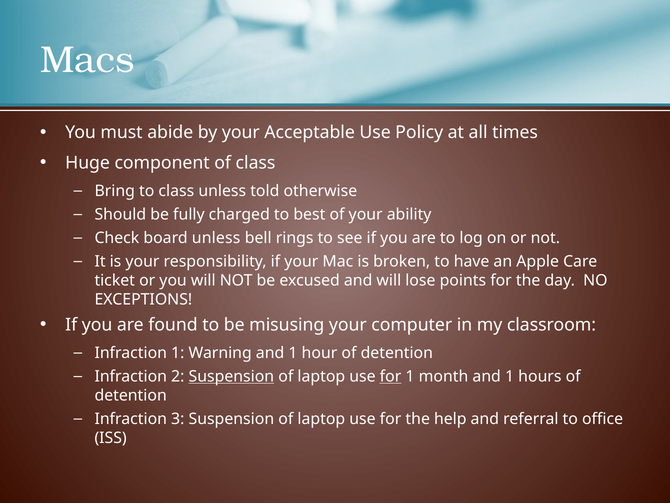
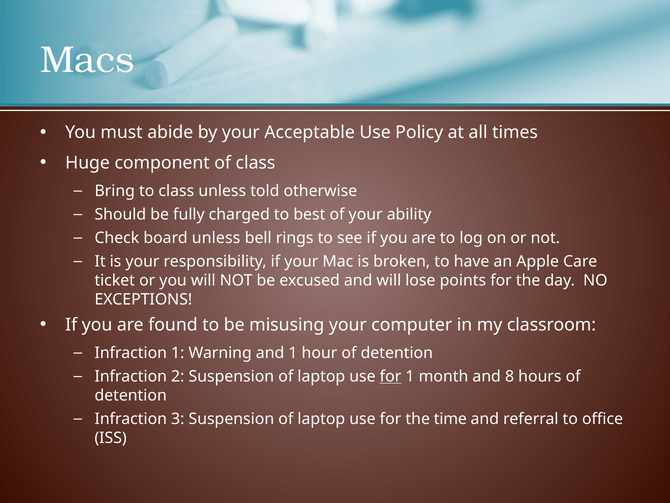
Suspension underline: present -> none (231, 376)
month and 1: 1 -> 8 (510, 376)
help: help -> time (450, 419)
